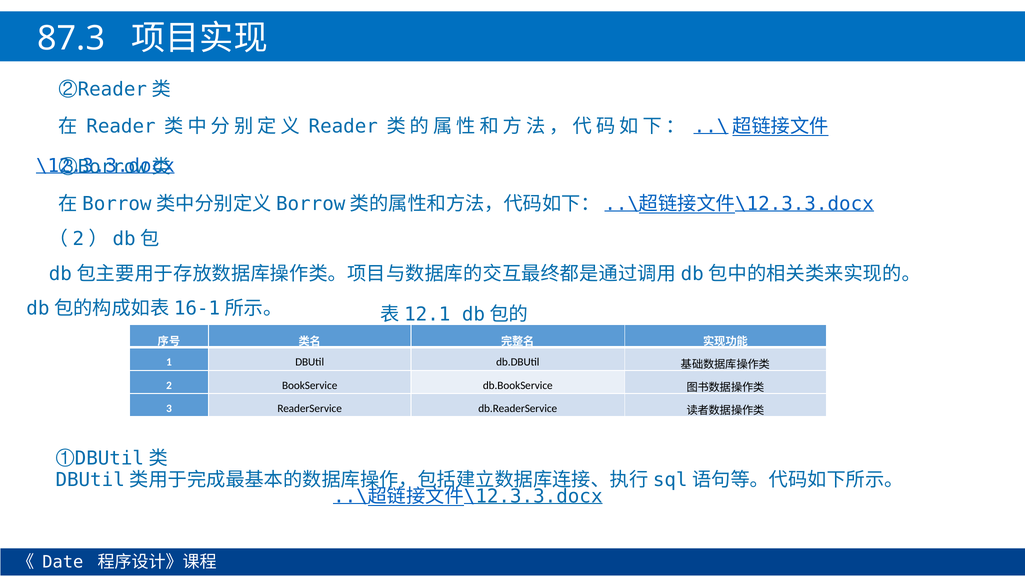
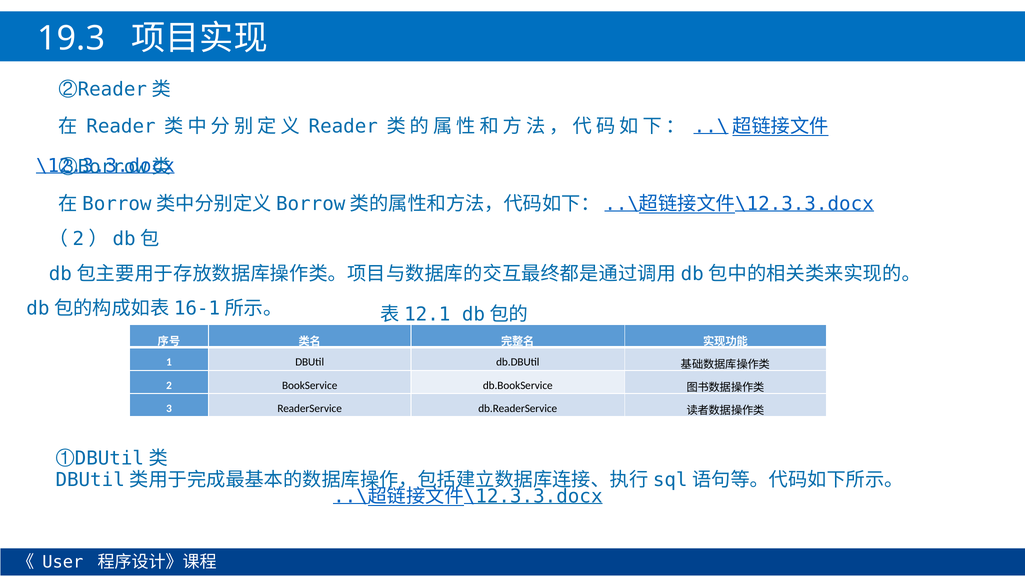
87.3: 87.3 -> 19.3 (71, 39)
Date: Date -> User (63, 563)
